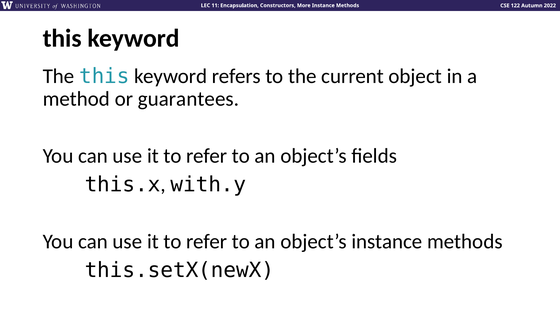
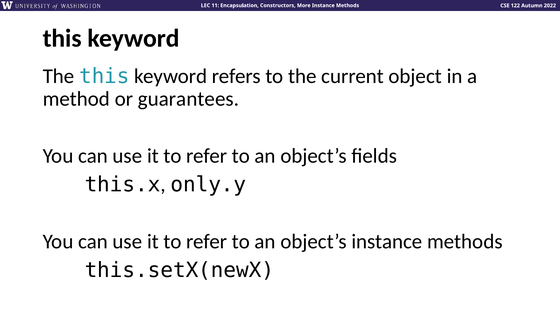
with.y: with.y -> only.y (208, 185)
